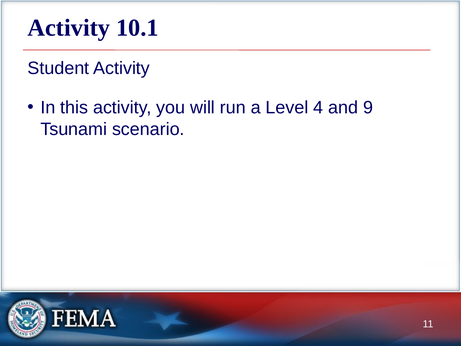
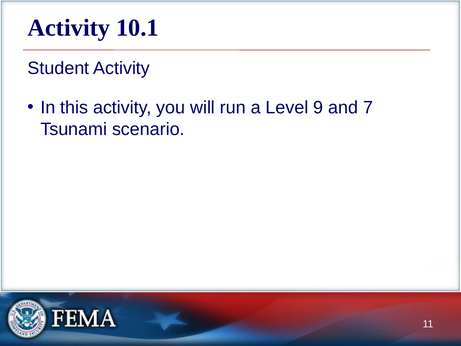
4: 4 -> 9 (318, 108)
9: 9 -> 7 (368, 108)
